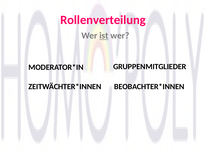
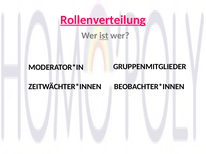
Rollenverteilung underline: none -> present (103, 20)
